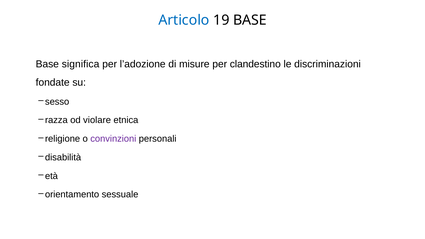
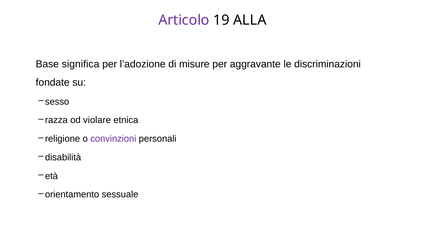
Articolo colour: blue -> purple (184, 20)
19 BASE: BASE -> ALLA (250, 20)
clandestino: clandestino -> aggravante (255, 64)
